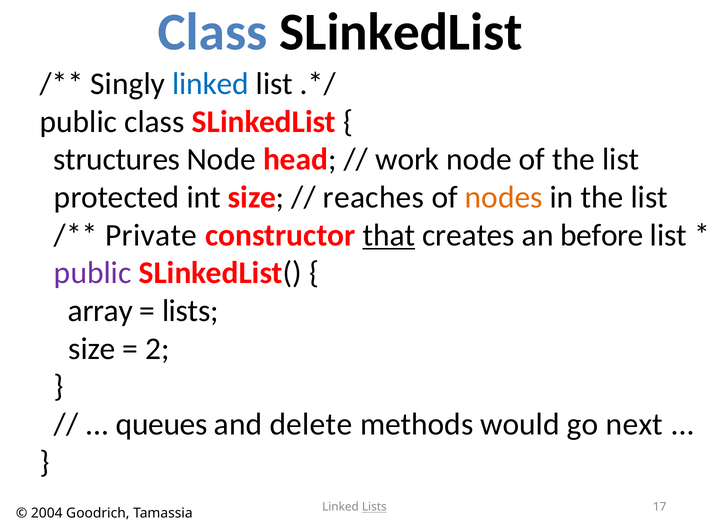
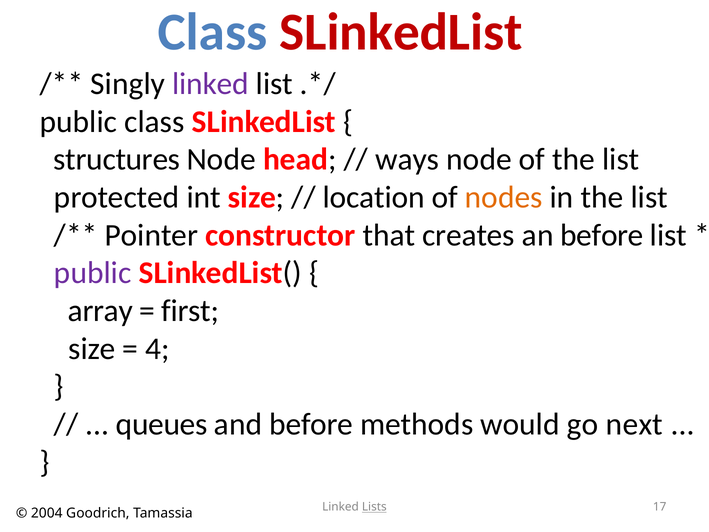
SLinkedList colour: black -> red (401, 32)
linked colour: blue -> purple (211, 84)
work: work -> ways (407, 159)
reaches: reaches -> location (374, 197)
Private: Private -> Pointer (151, 235)
that underline: present -> none (389, 235)
lists: lists -> first (190, 311)
2: 2 -> 4 (157, 349)
and delete: delete -> before (311, 424)
